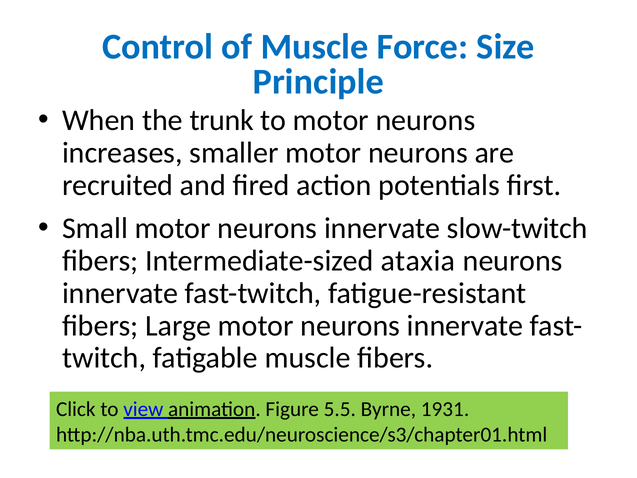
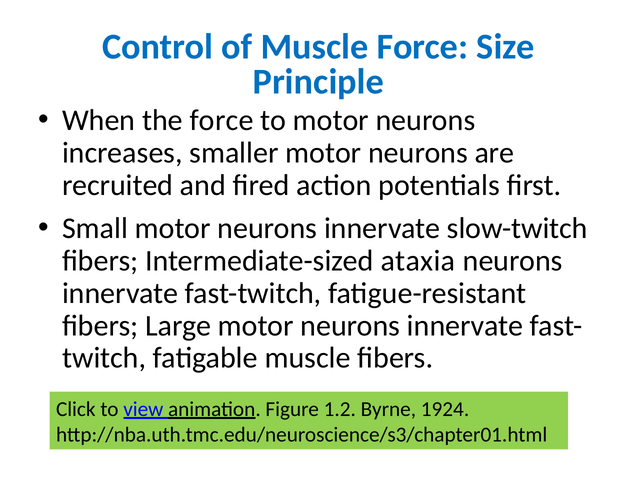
the trunk: trunk -> force (222, 120)
5.5: 5.5 -> 1.2 (340, 409)
1931: 1931 -> 1924 (445, 409)
